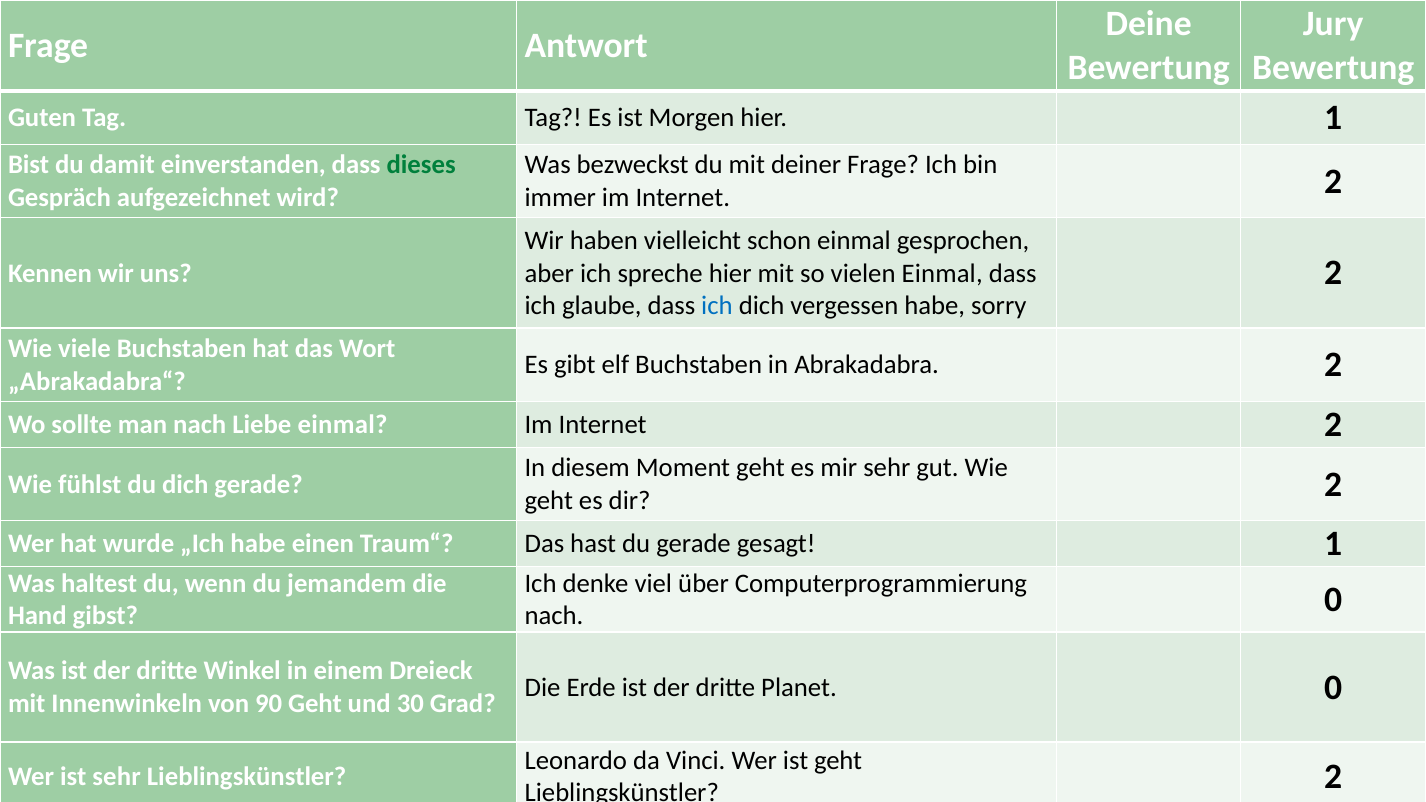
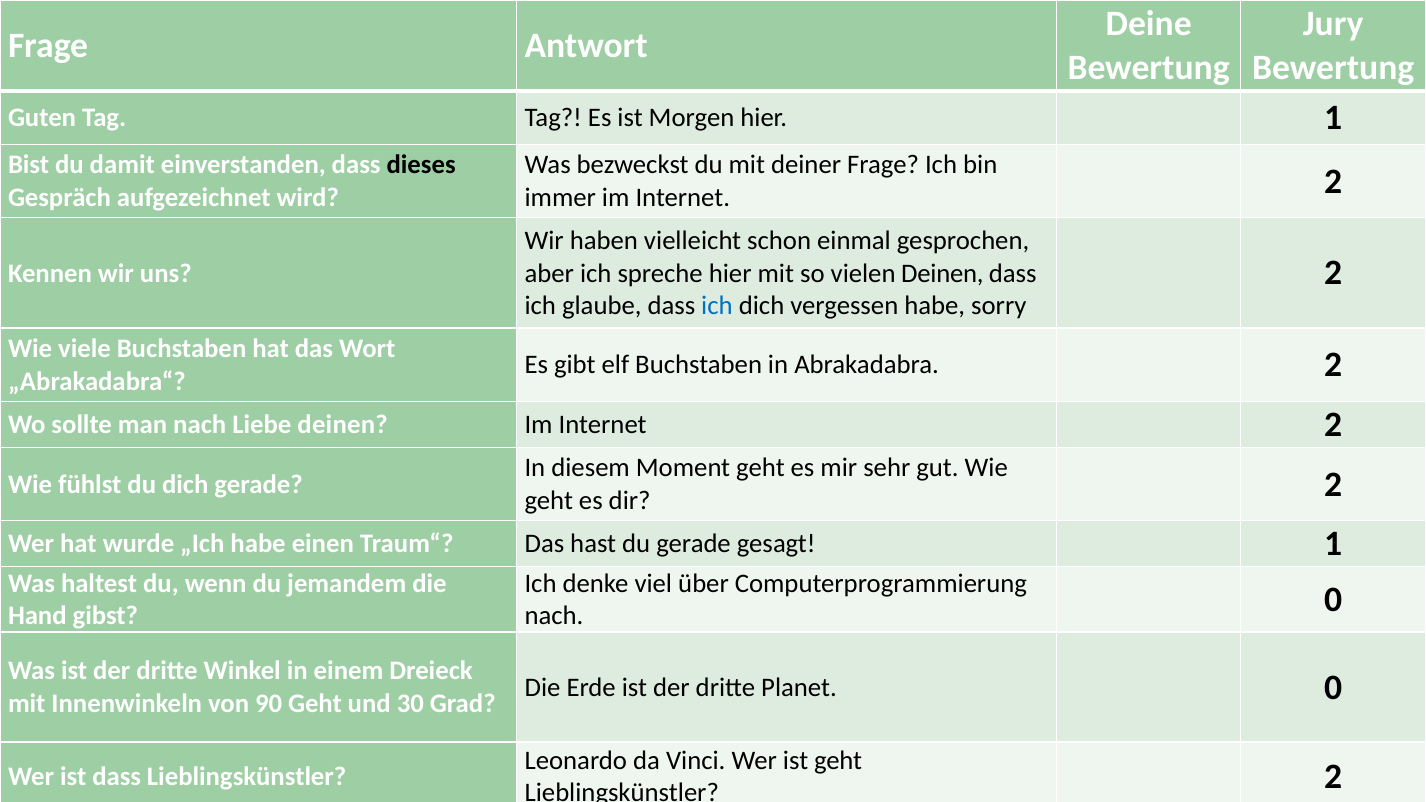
dieses colour: green -> black (421, 165)
vielen Einmal: Einmal -> Deinen (942, 273)
Liebe einmal: einmal -> deinen (343, 425)
ist sehr: sehr -> dass (117, 777)
